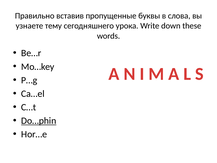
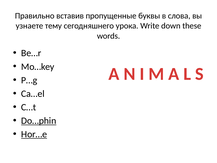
Hor…e underline: none -> present (34, 134)
